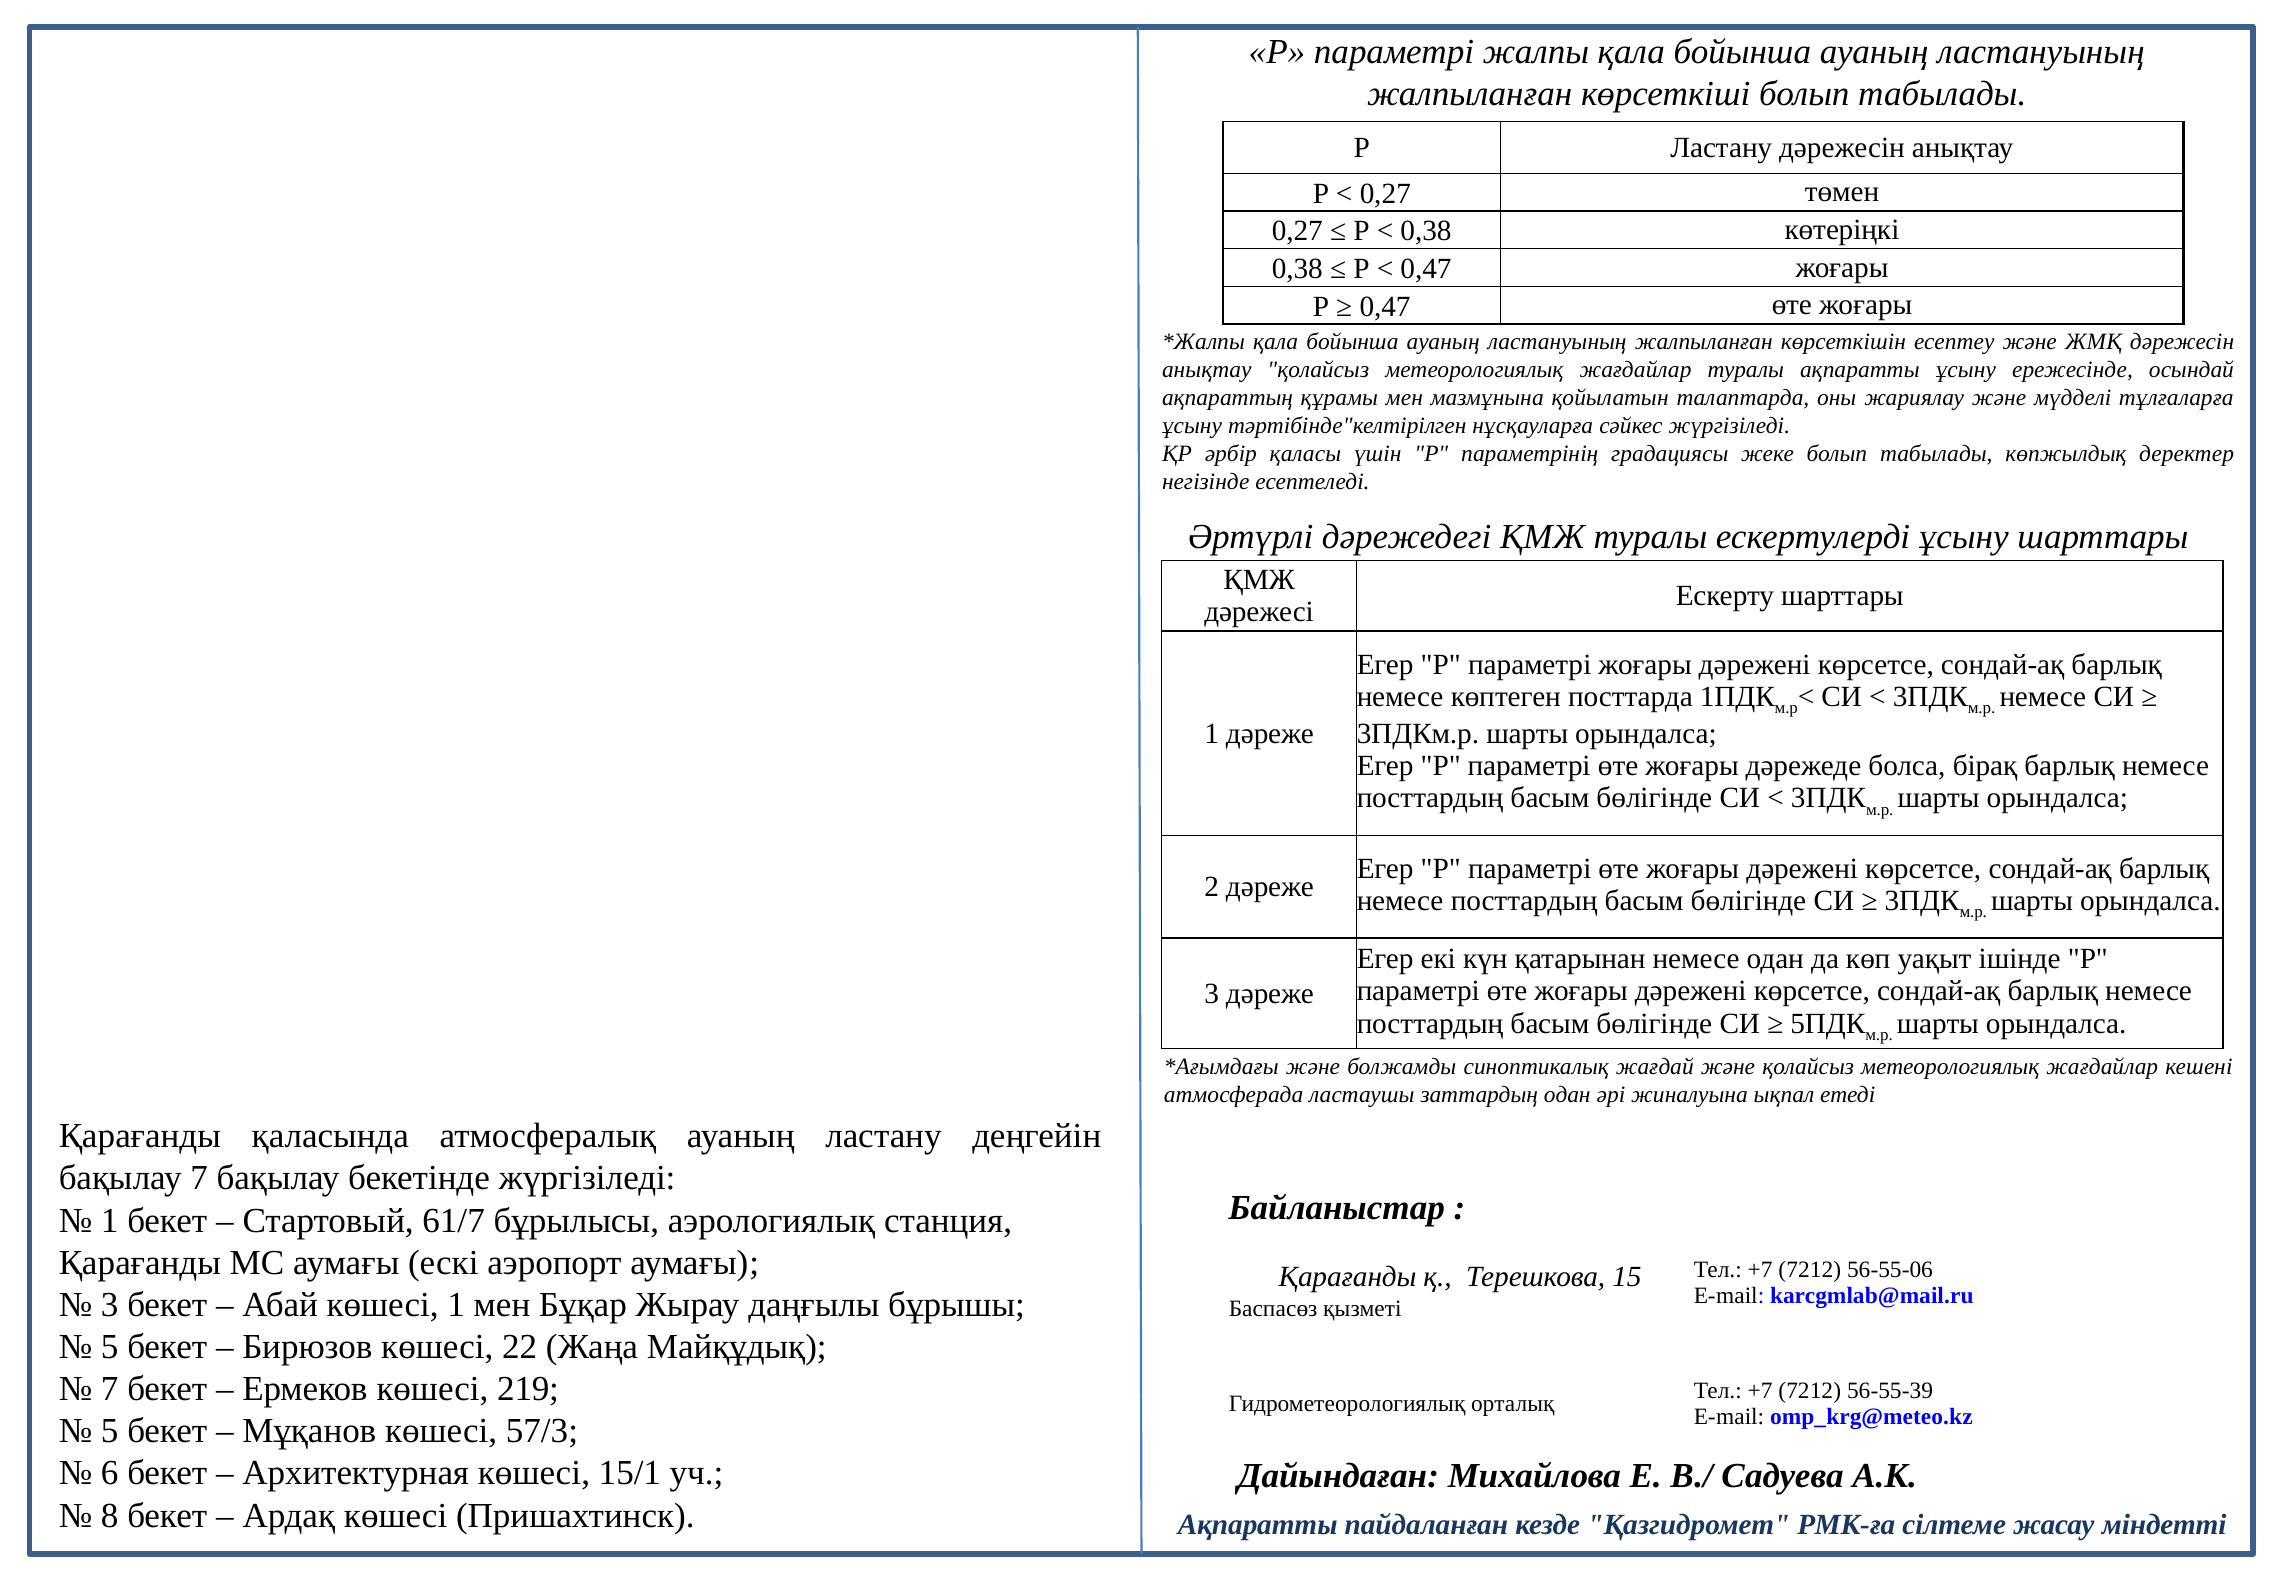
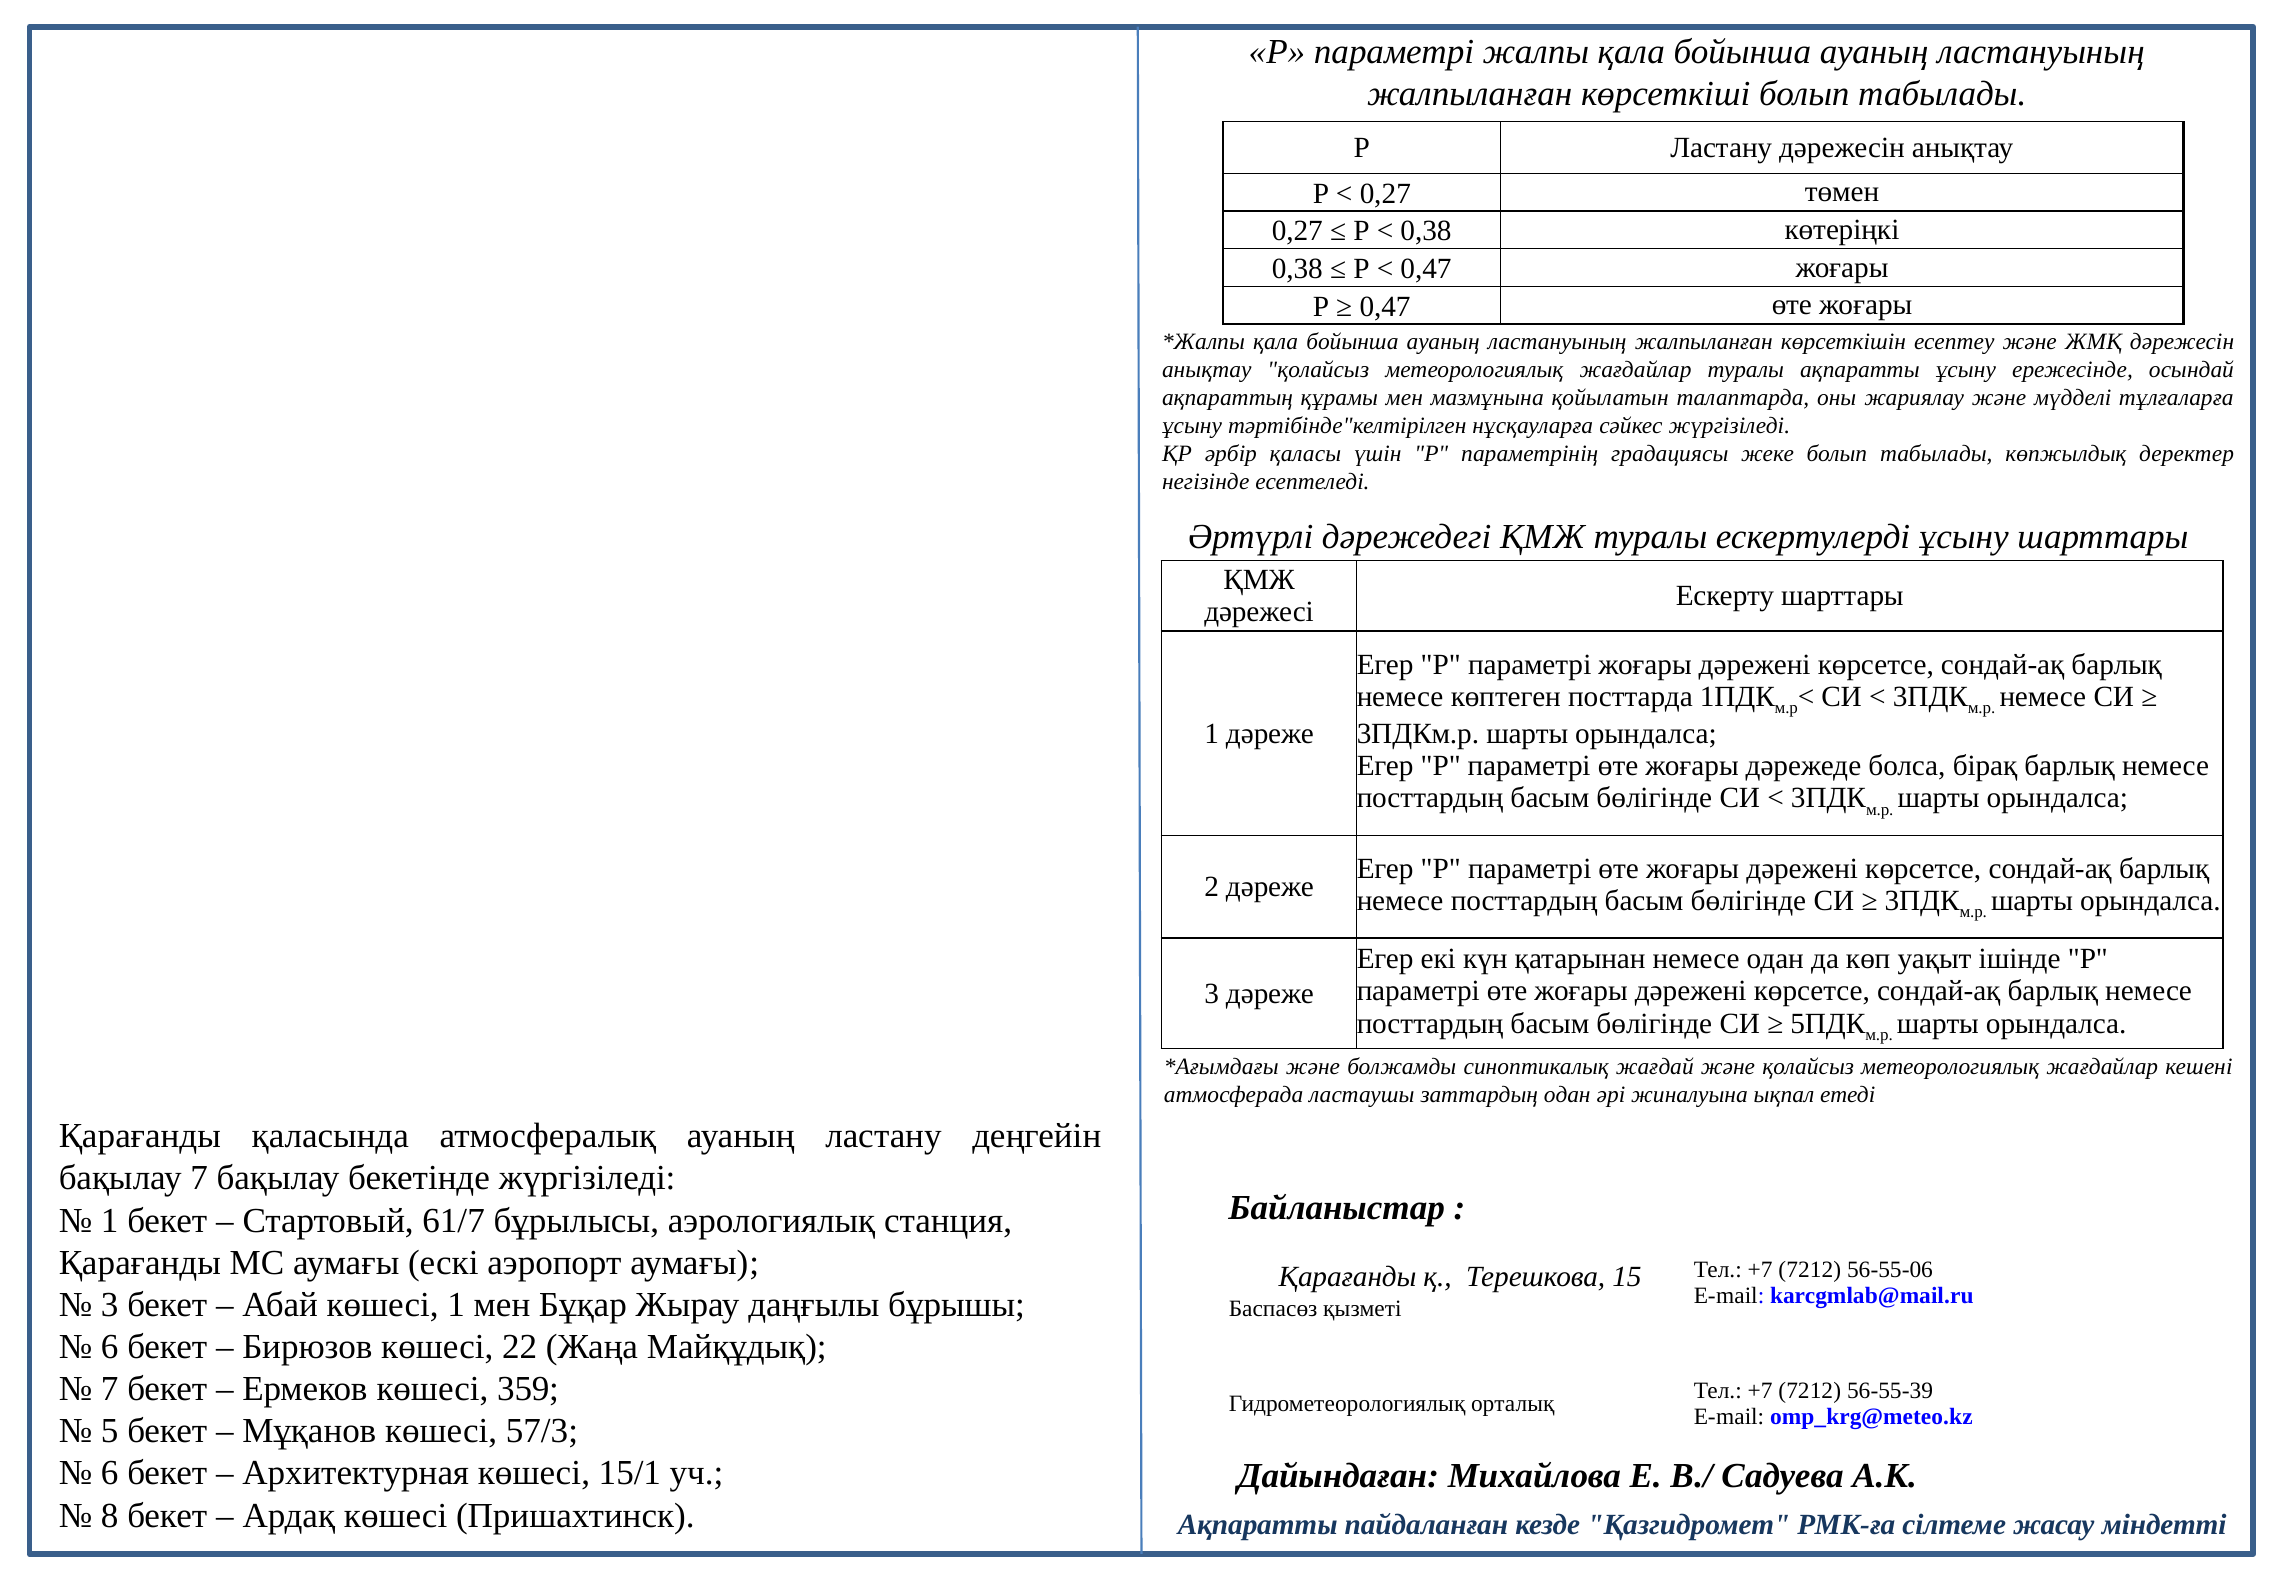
5: 5 -> 6 (110, 1347)
219: 219 -> 359 (528, 1389)
